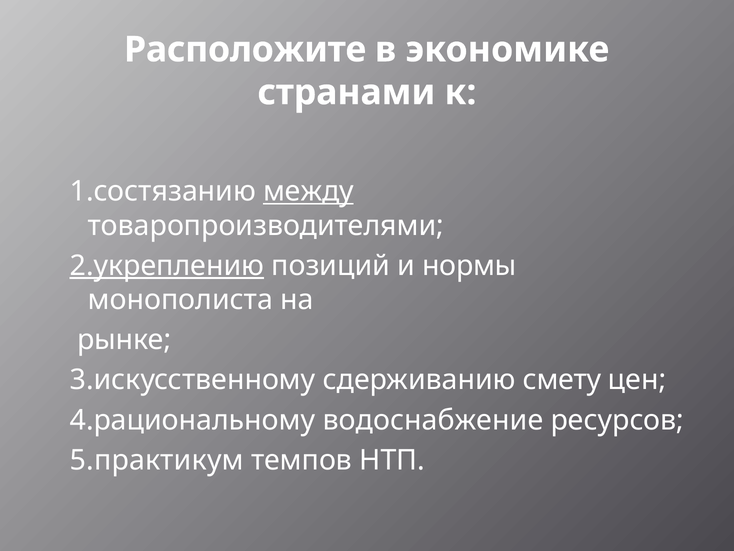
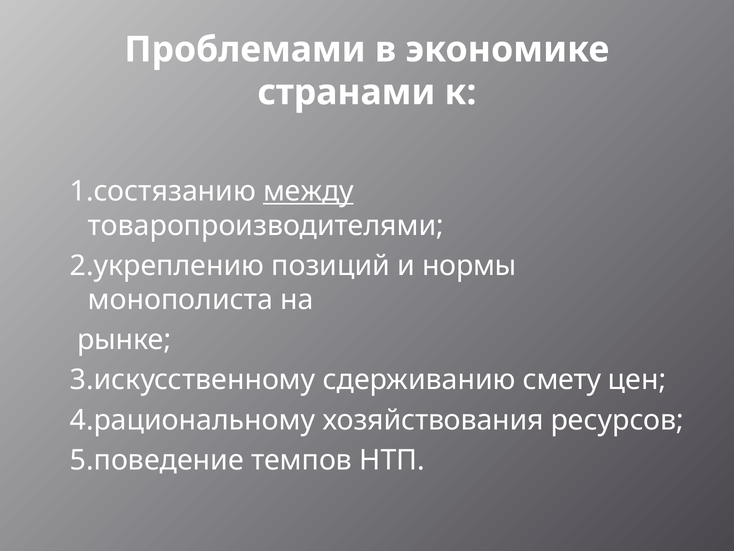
Расположите: Расположите -> Проблемами (245, 50)
2.укреплению underline: present -> none (167, 265)
водоснабжение: водоснабжение -> хозяйствования (433, 420)
5.практикум: 5.практикум -> 5.поведение (157, 460)
